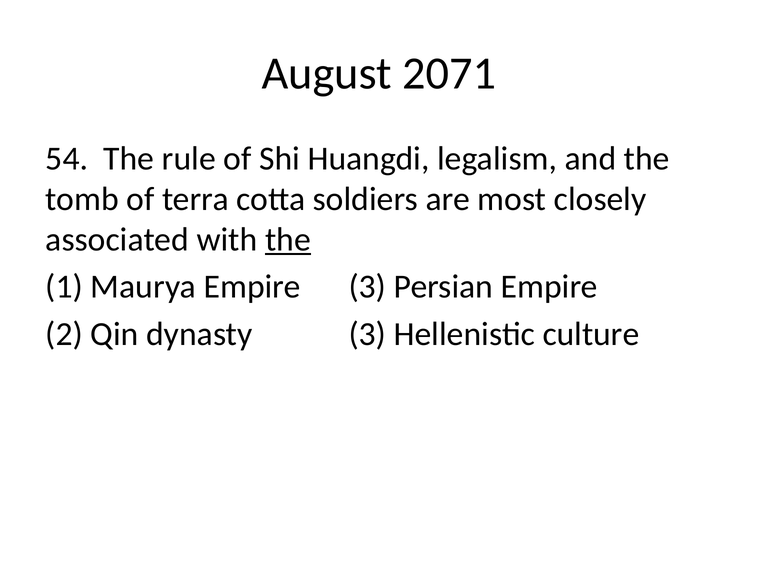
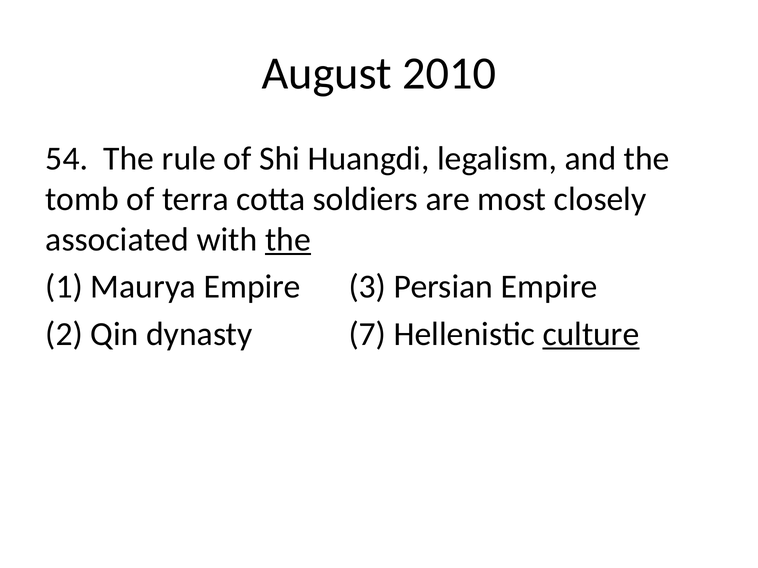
2071: 2071 -> 2010 (449, 73)
dynasty 3: 3 -> 7 (367, 334)
culture underline: none -> present (591, 334)
